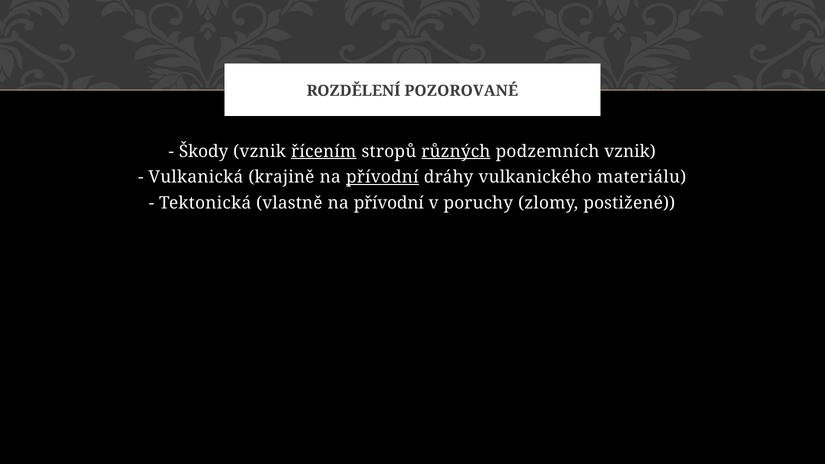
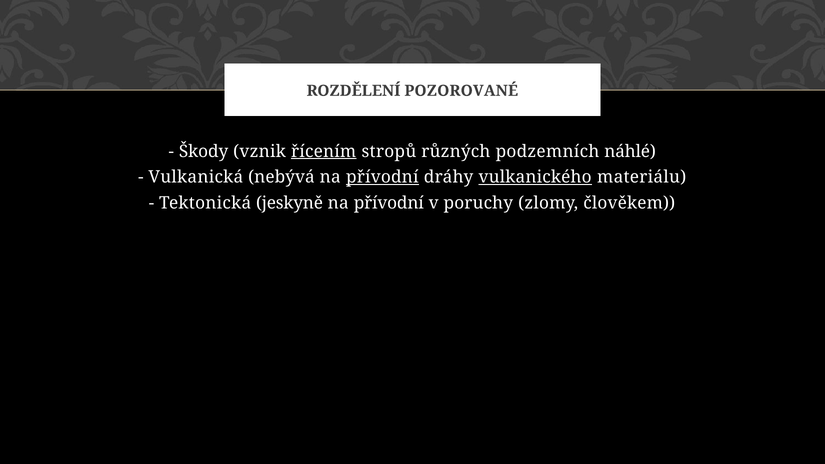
různých underline: present -> none (456, 151)
podzemních vznik: vznik -> náhlé (630, 151)
krajině: krajině -> nebývá (281, 177)
vulkanického underline: none -> present (535, 177)
vlastně: vlastně -> jeskyně (290, 203)
postižené: postižené -> člověkem (629, 203)
